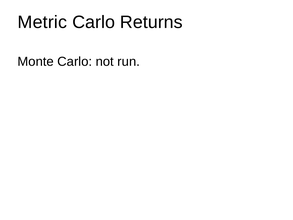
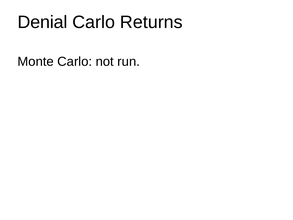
Metric: Metric -> Denial (42, 22)
